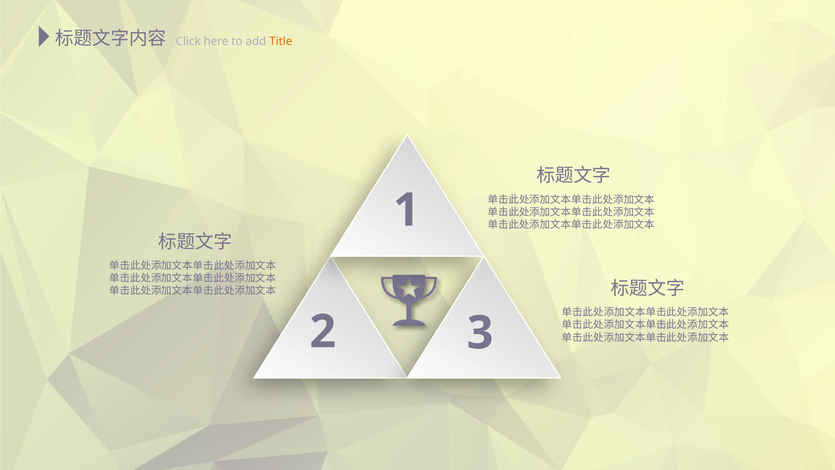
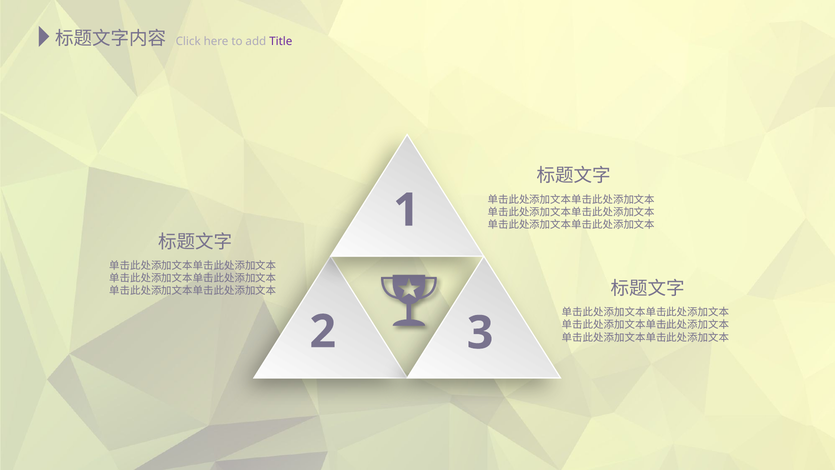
Title colour: orange -> purple (281, 41)
